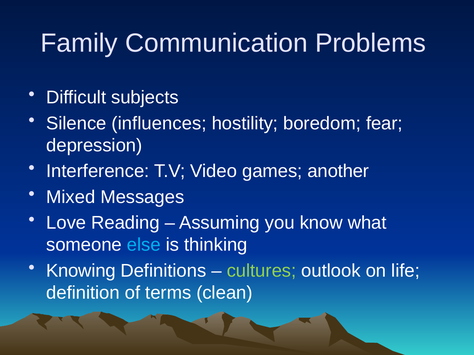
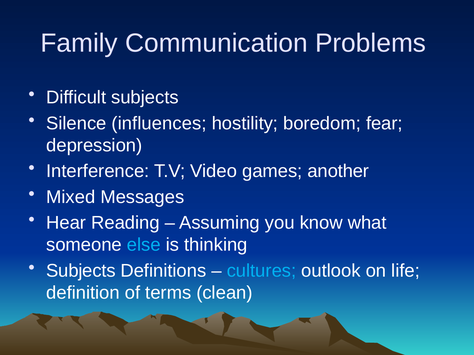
Love: Love -> Hear (66, 223)
Knowing: Knowing -> Subjects (81, 271)
cultures colour: light green -> light blue (261, 271)
